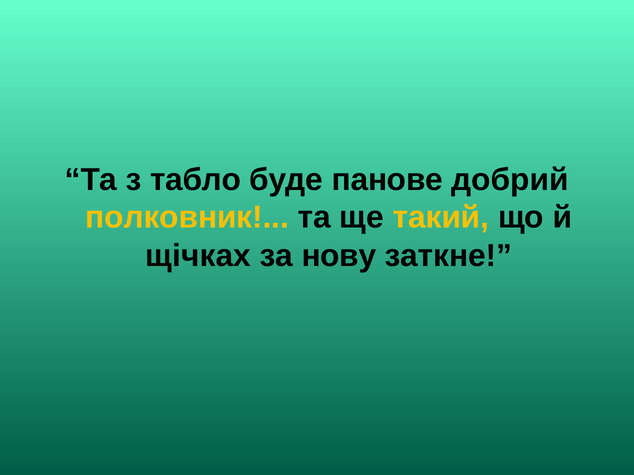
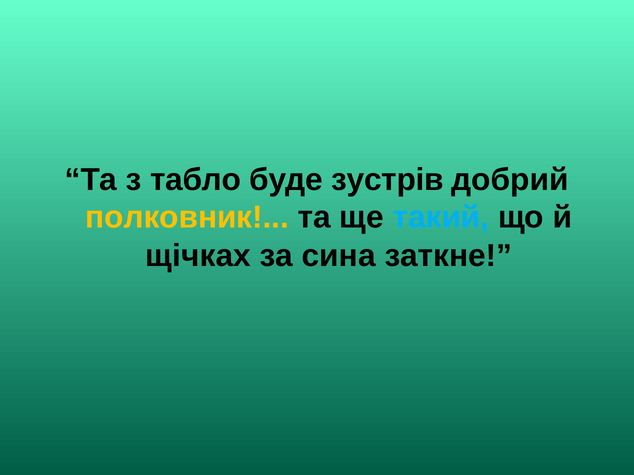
панове: панове -> зустрів (387, 180)
такий colour: yellow -> light blue (441, 218)
нову: нову -> сина (339, 256)
